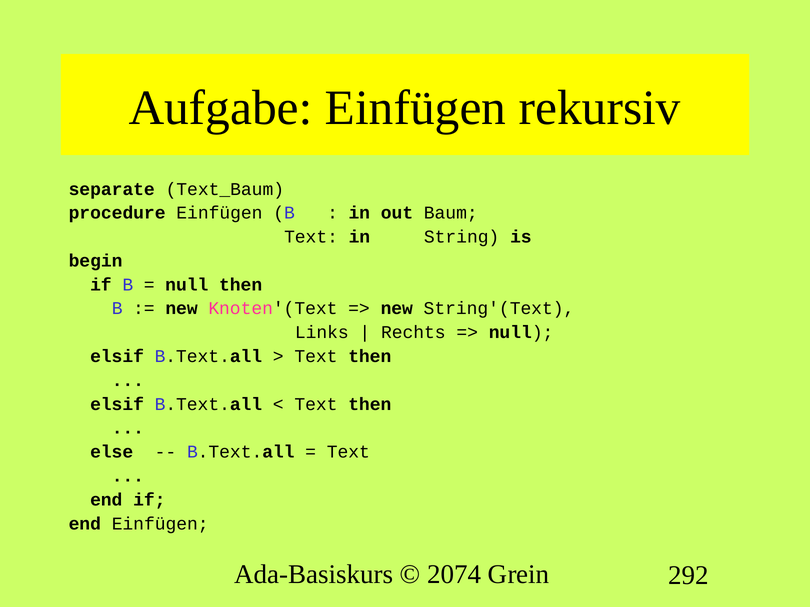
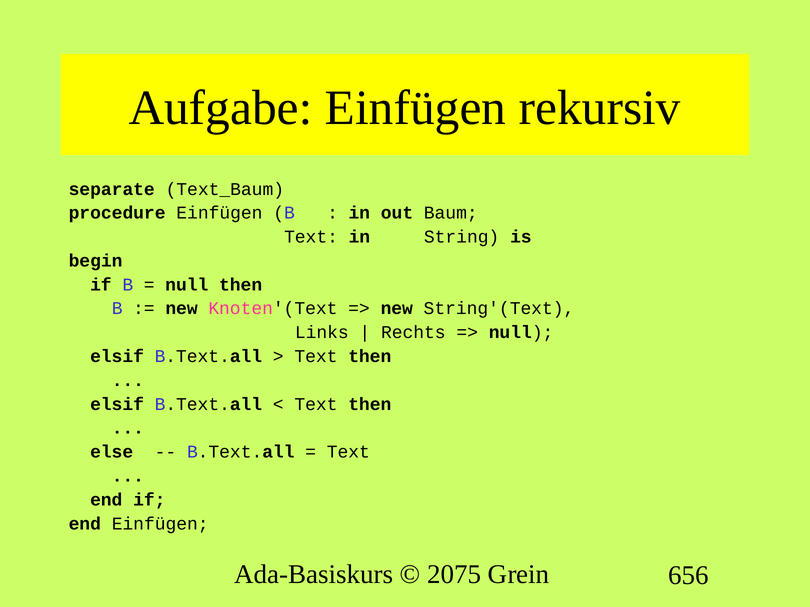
2074: 2074 -> 2075 (454, 575)
292: 292 -> 656 (688, 576)
